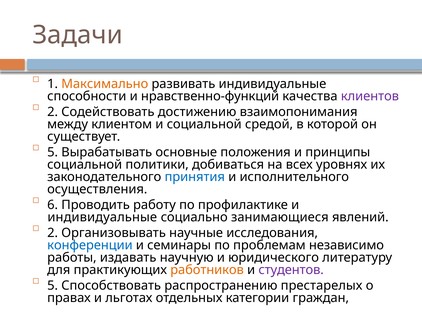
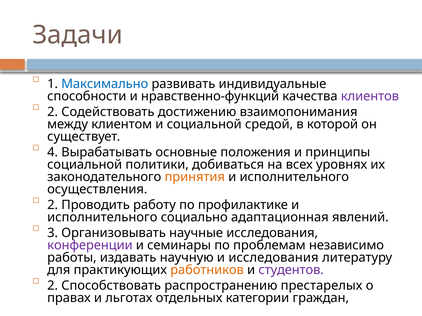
Максимально colour: orange -> blue (105, 84)
5: 5 -> 4 (53, 152)
принятия colour: blue -> orange (195, 177)
6: 6 -> 2 (53, 205)
индивидуальные: индивидуальные -> исполнительного (102, 218)
занимающиеся: занимающиеся -> адаптационная (280, 218)
2: 2 -> 3 (53, 233)
конференции colour: blue -> purple (90, 246)
и юридического: юридического -> исследования (273, 258)
5: 5 -> 2 (53, 286)
